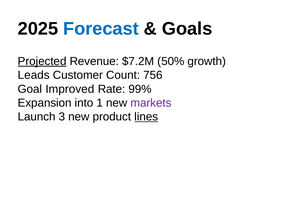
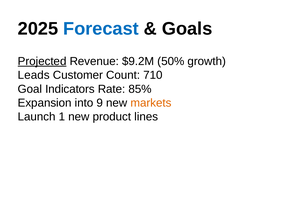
$7.2M: $7.2M -> $9.2M (138, 61)
756: 756 -> 710 (153, 75)
Improved: Improved -> Indicators (70, 89)
99%: 99% -> 85% (140, 89)
1: 1 -> 9 (100, 103)
markets colour: purple -> orange (151, 103)
3: 3 -> 1 (62, 117)
lines underline: present -> none (146, 117)
